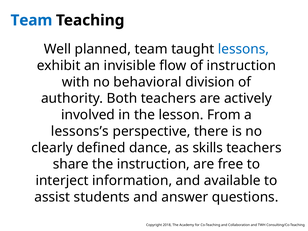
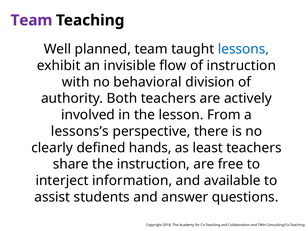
Team colour: blue -> purple (31, 20)
dance: dance -> hands (150, 148)
skills: skills -> least (208, 148)
